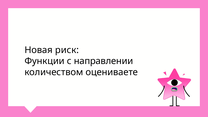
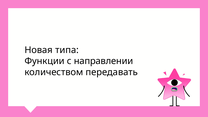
риск: риск -> типа (67, 50)
оцениваете: оцениваете -> передавать (112, 72)
